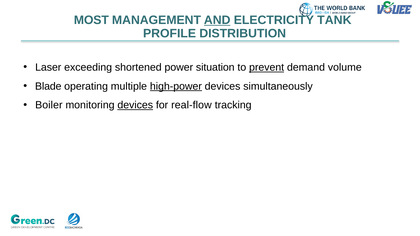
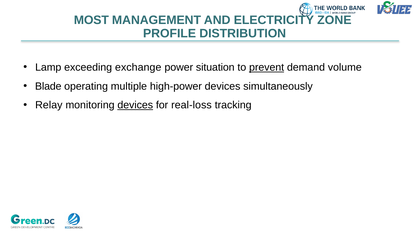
AND underline: present -> none (217, 20)
TANK: TANK -> ZONE (334, 20)
Laser: Laser -> Lamp (48, 67)
shortened: shortened -> exchange (138, 67)
high-power underline: present -> none (176, 86)
Boiler: Boiler -> Relay (49, 105)
real-flow: real-flow -> real-loss (191, 105)
